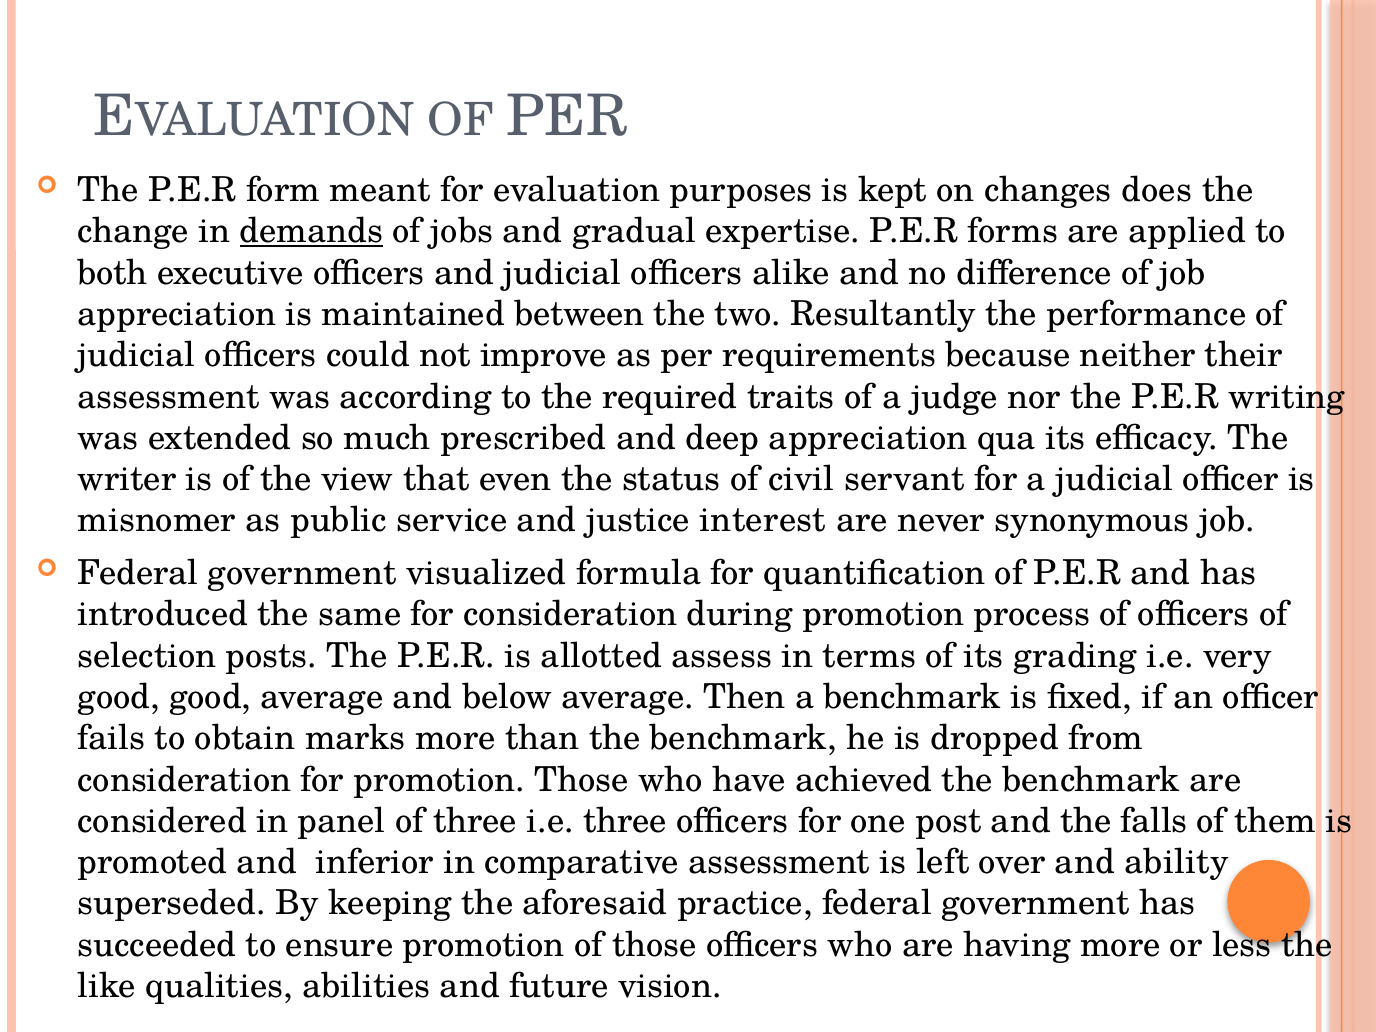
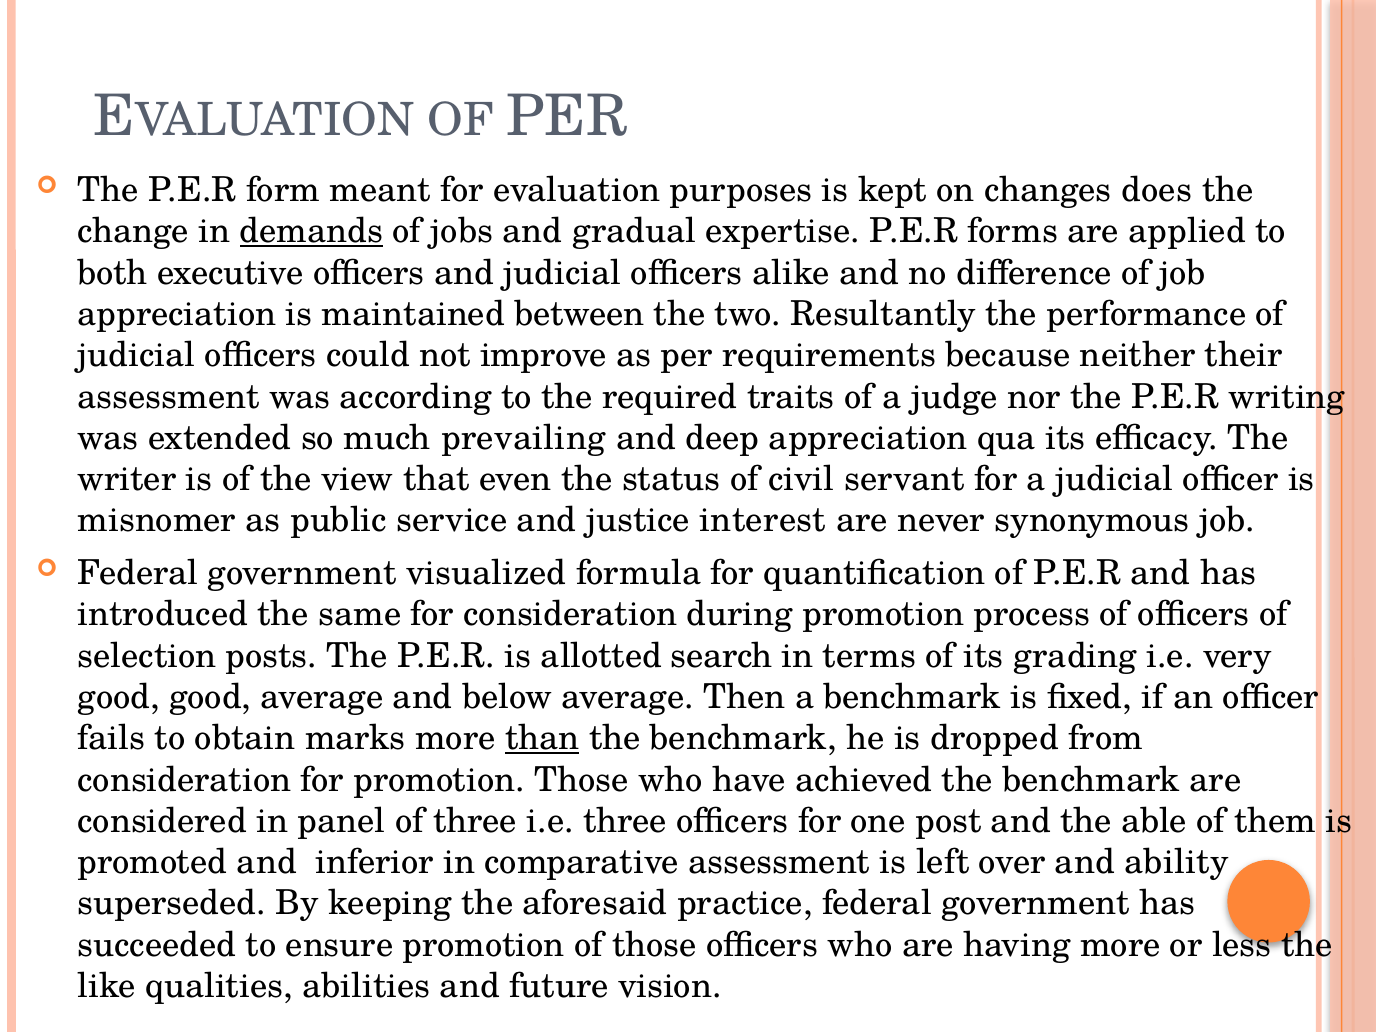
prescribed: prescribed -> prevailing (523, 438)
assess: assess -> search (722, 656)
than underline: none -> present (542, 738)
falls: falls -> able (1154, 821)
